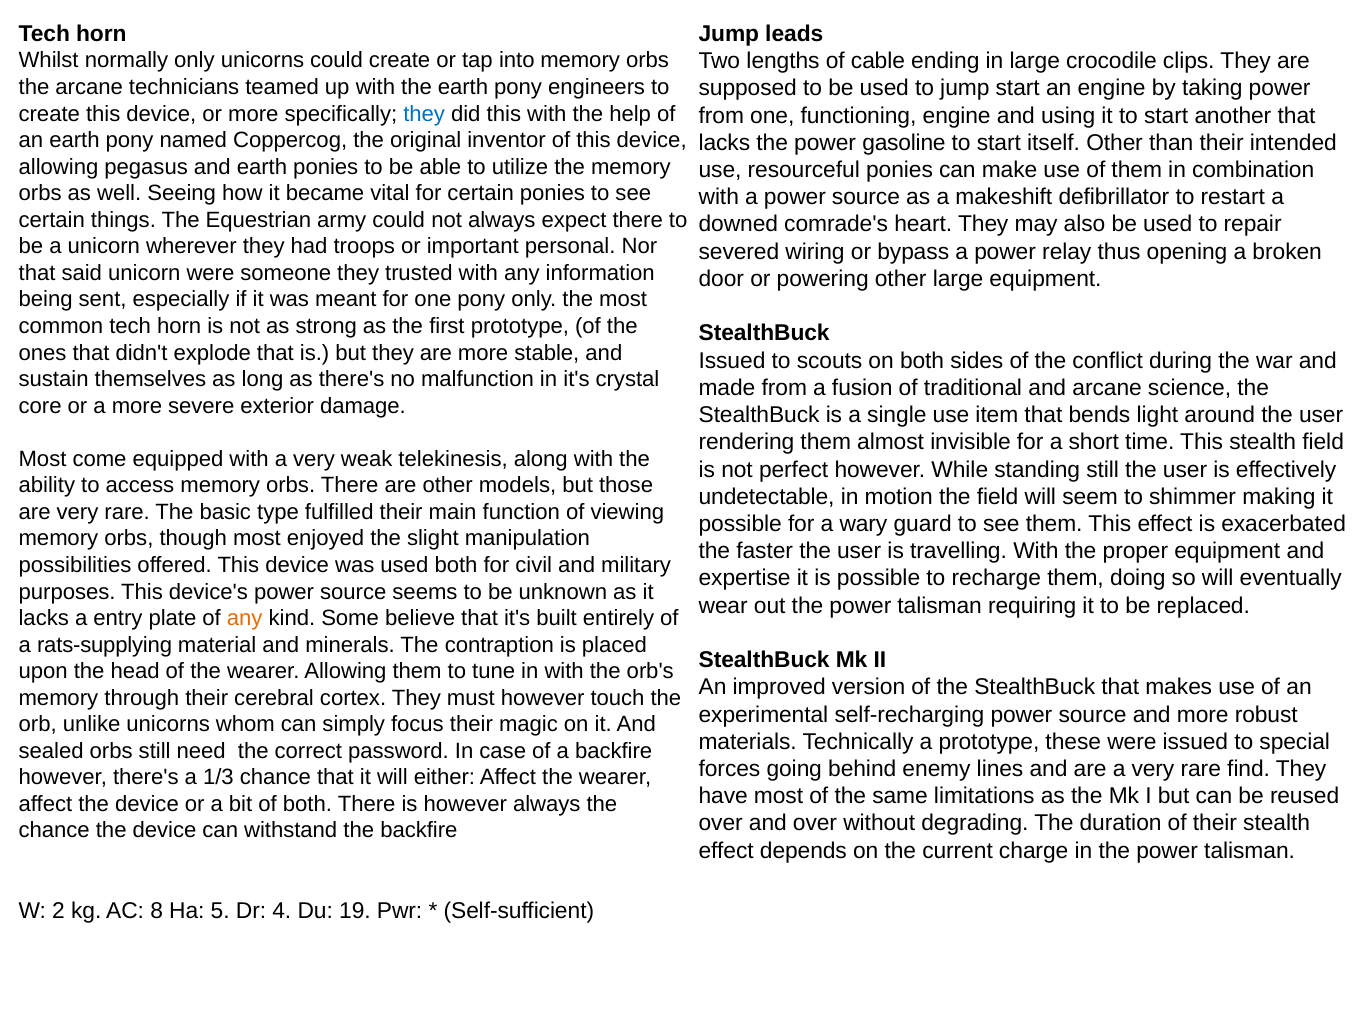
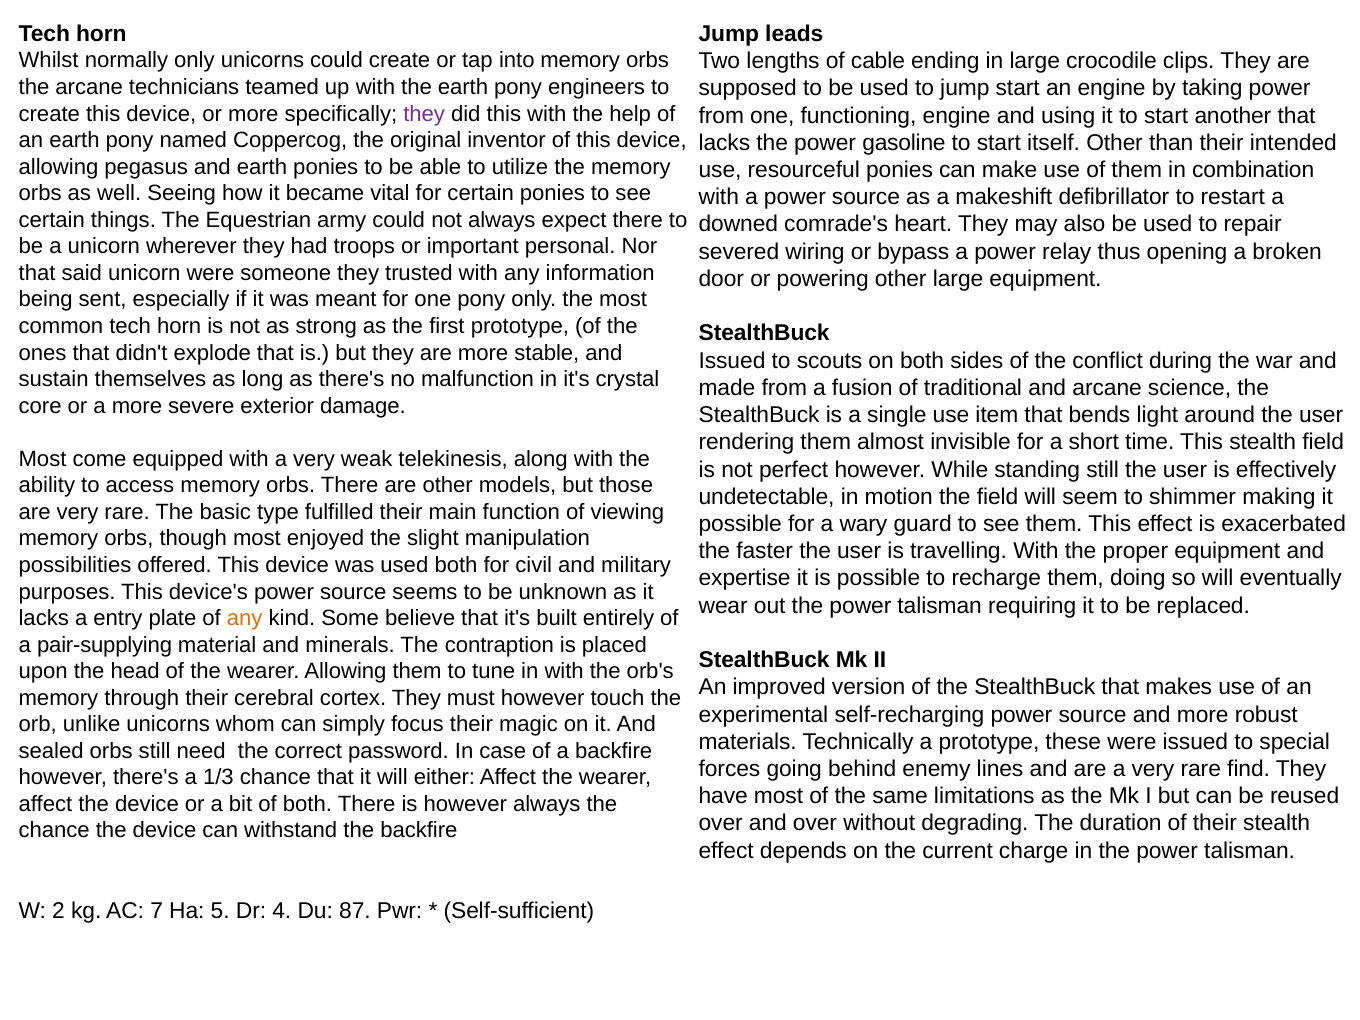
they colour: blue -> purple (424, 114)
rats-supplying: rats-supplying -> pair-supplying (105, 645)
8: 8 -> 7 (157, 911)
19: 19 -> 87 (355, 911)
